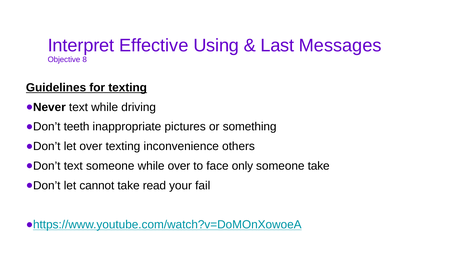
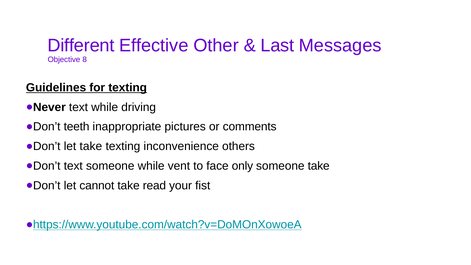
Interpret: Interpret -> Different (81, 45)
Using: Using -> Other (216, 45)
something: something -> comments (250, 127)
let over: over -> take (91, 146)
while over: over -> vent (179, 166)
fail: fail -> fist (203, 185)
